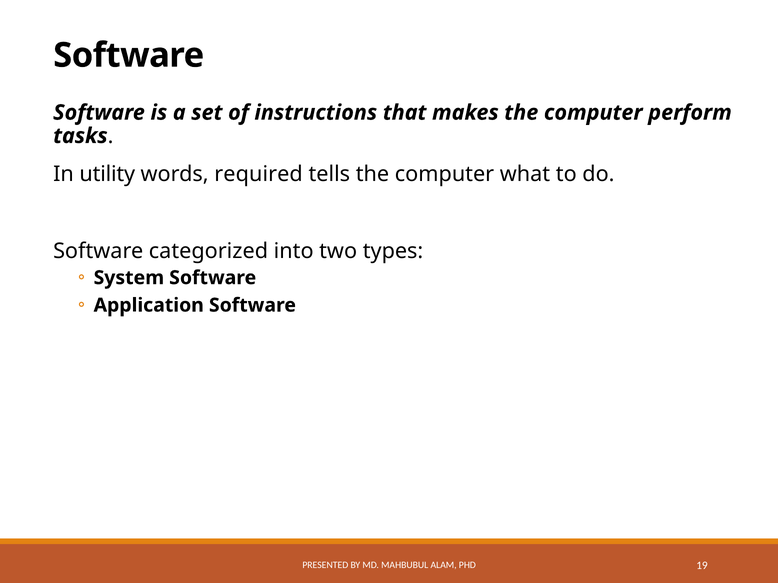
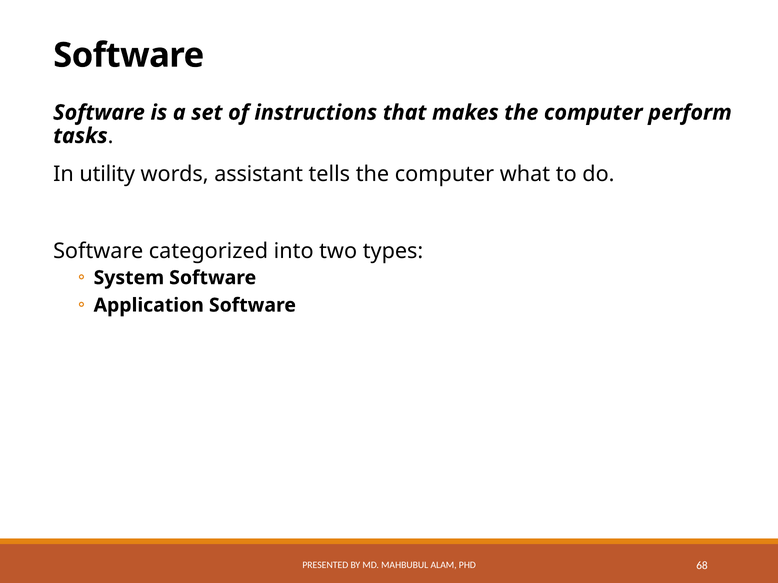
required: required -> assistant (259, 174)
19: 19 -> 68 (702, 566)
